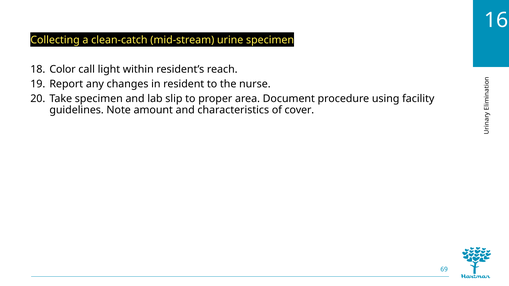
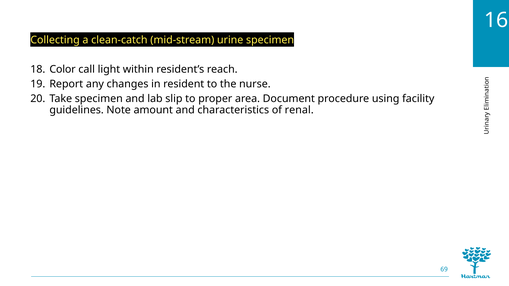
cover: cover -> renal (299, 110)
